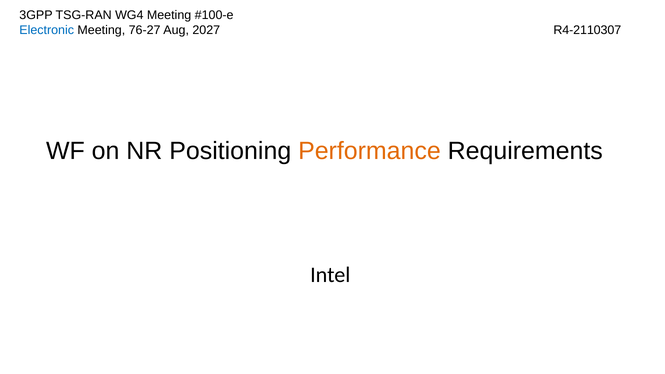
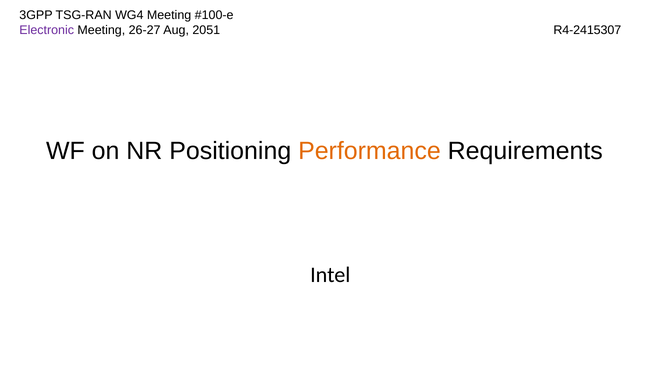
R4-2110307: R4-2110307 -> R4-2415307 (587, 30)
Electronic colour: blue -> purple (47, 30)
76-27: 76-27 -> 26-27 (145, 30)
2027: 2027 -> 2051 (206, 30)
